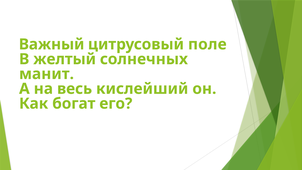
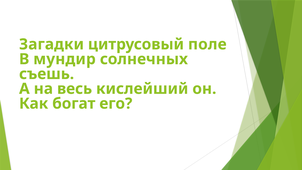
Важный: Важный -> Загадки (51, 44)
желтый: желтый -> мундир (64, 59)
манит: манит -> съешь (47, 74)
